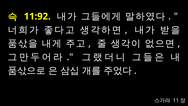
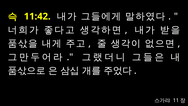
11:92: 11:92 -> 11:42 (37, 16)
